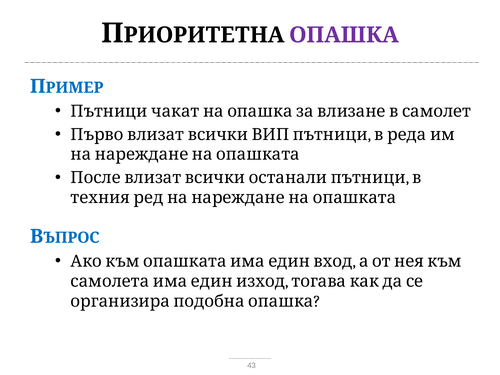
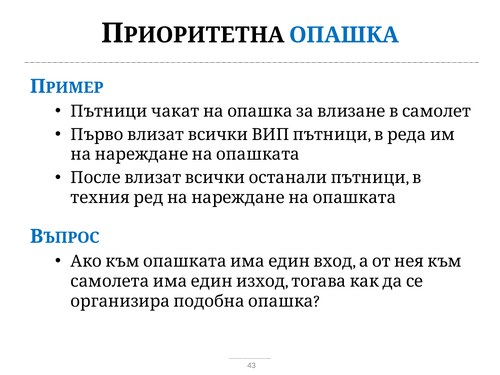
ОПАШКА colour: purple -> blue (344, 35)
